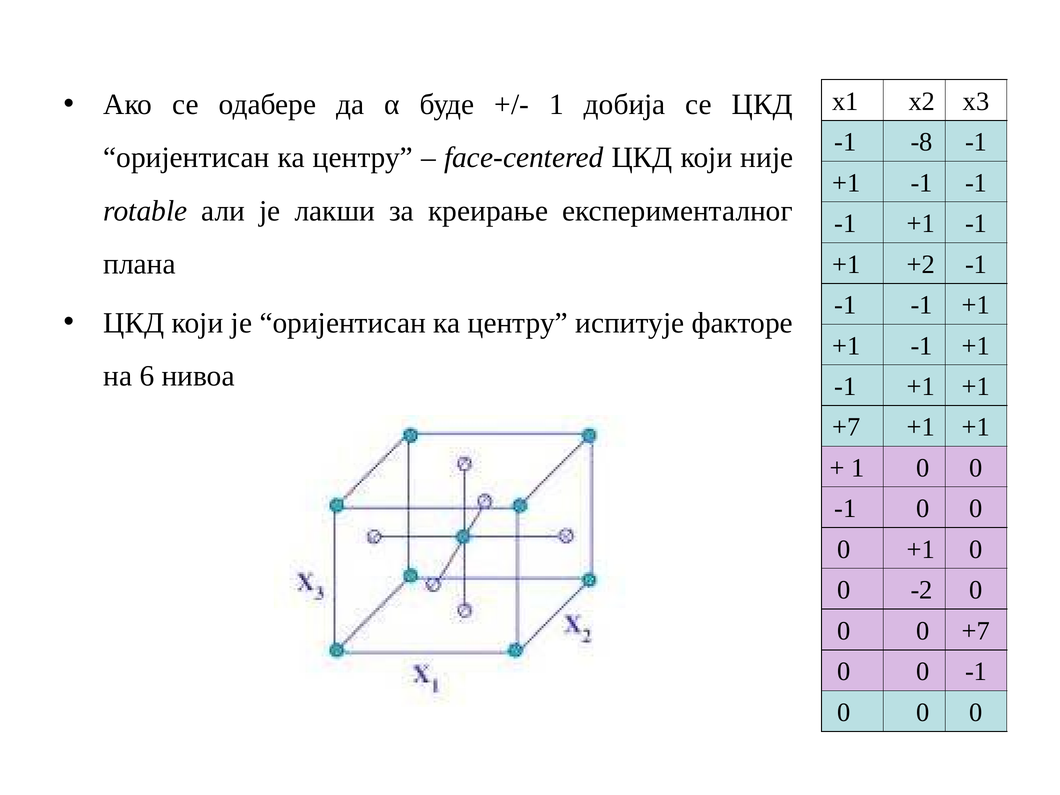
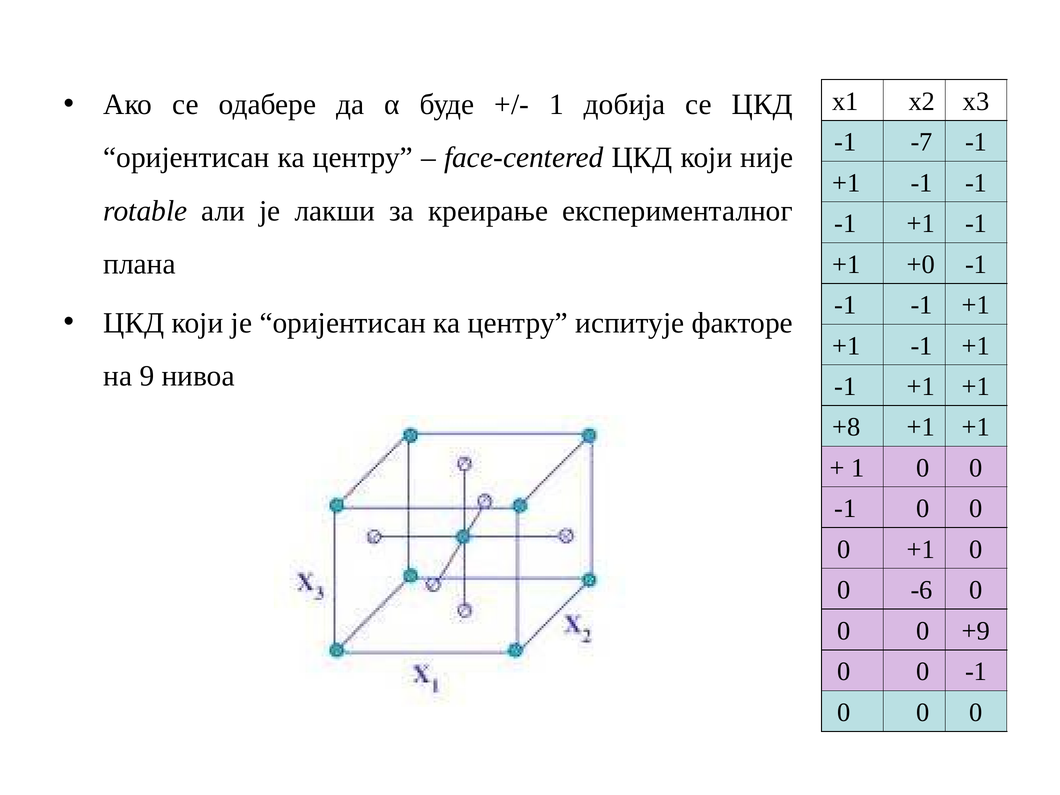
-8: -8 -> -7 (922, 142)
+2: +2 -> +0 (921, 264)
6: 6 -> 9 (147, 376)
+7: +7 -> +8 (846, 427)
-2: -2 -> -6 (922, 590)
0 +7: +7 -> +9 (976, 631)
